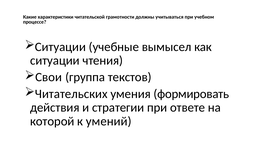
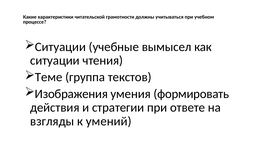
Свои: Свои -> Теме (49, 77)
Читательских: Читательских -> Изображения (71, 94)
которой: которой -> взгляды (52, 121)
